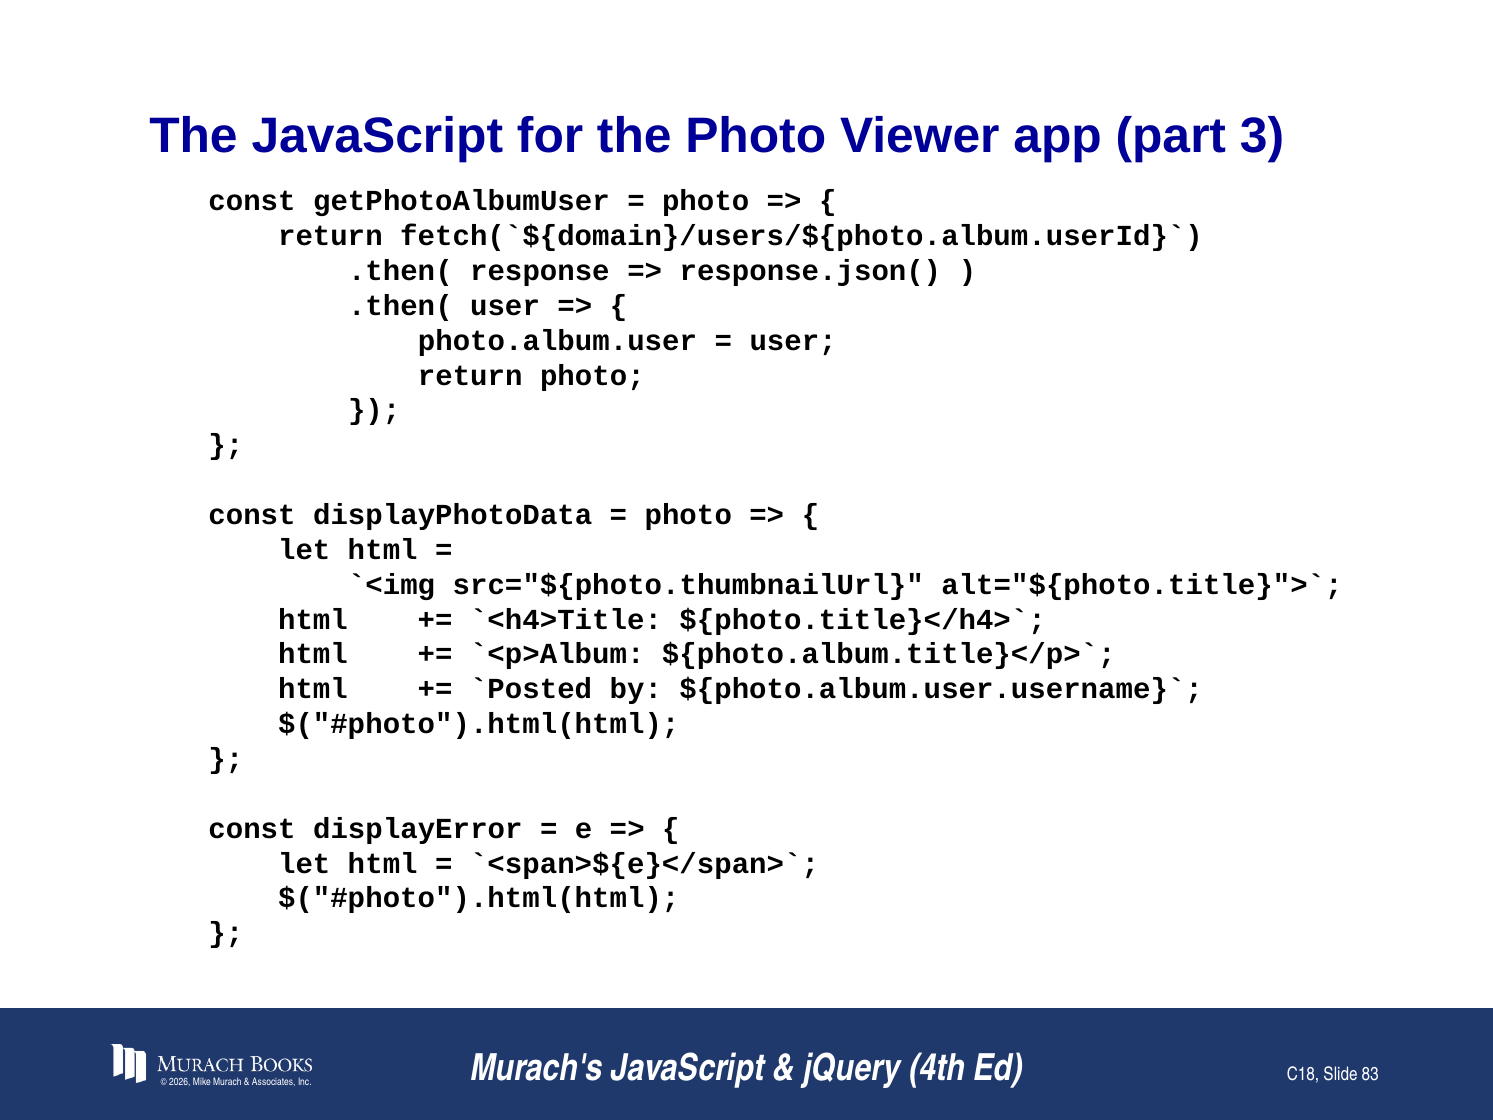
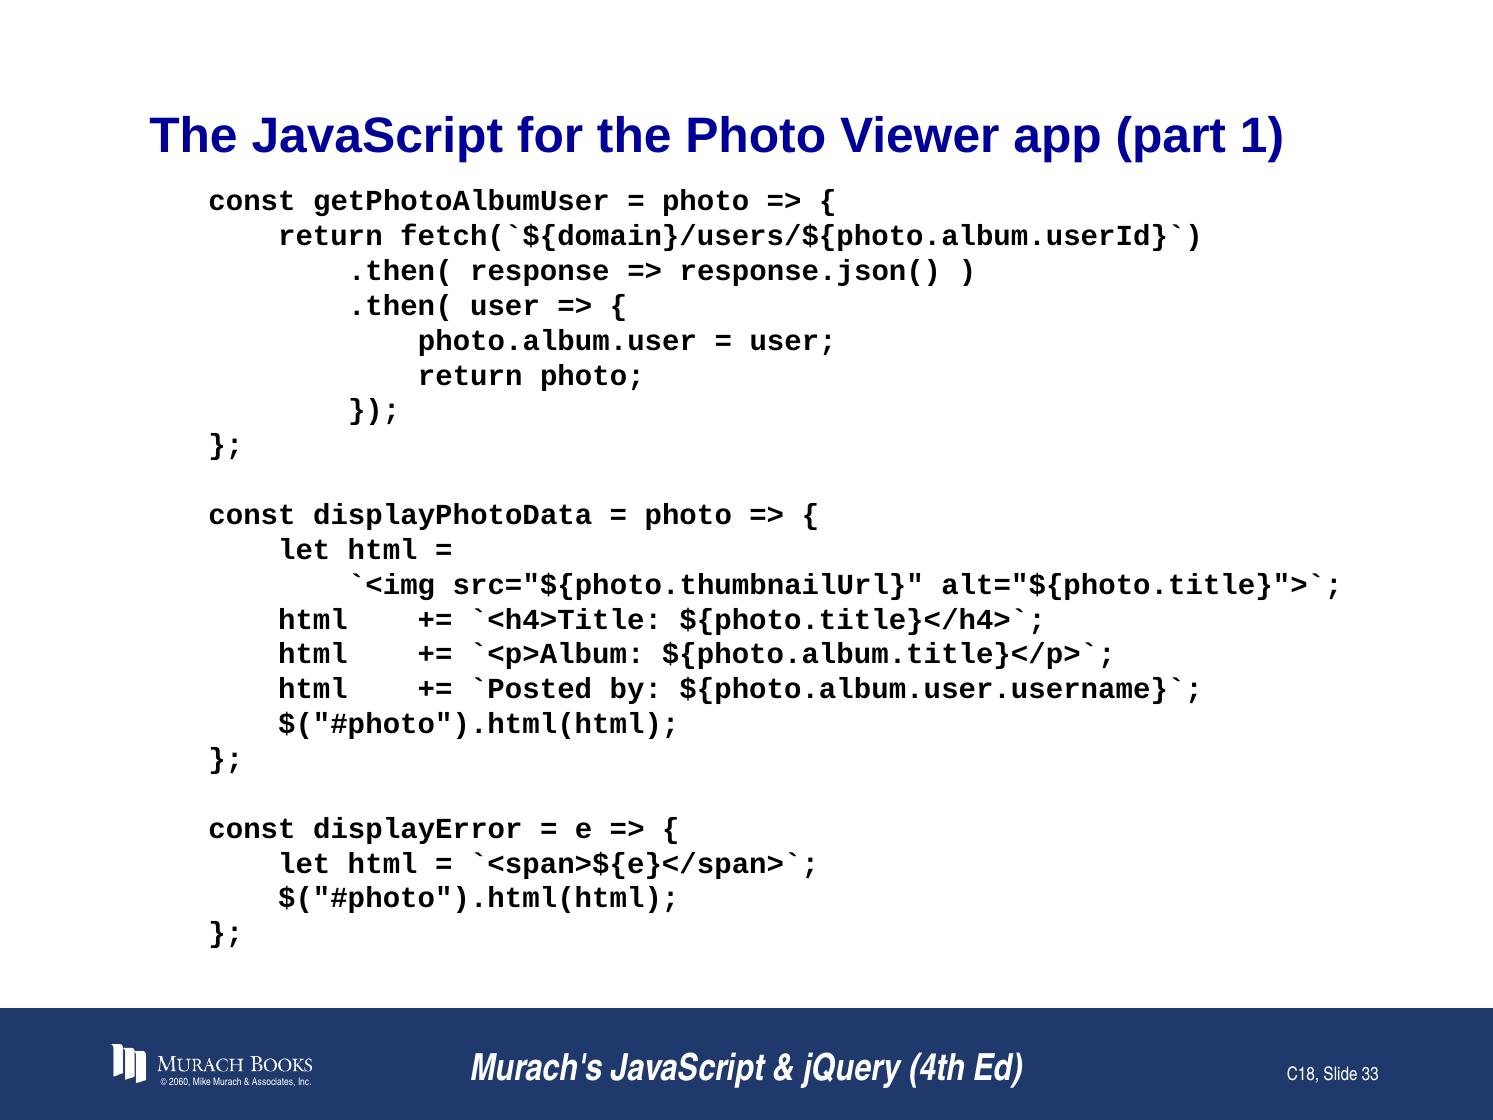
3: 3 -> 1 (1262, 136)
2026: 2026 -> 2060 (180, 1082)
83: 83 -> 33 (1370, 1074)
